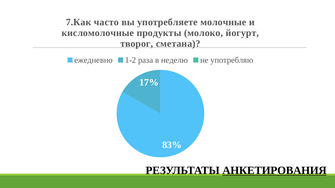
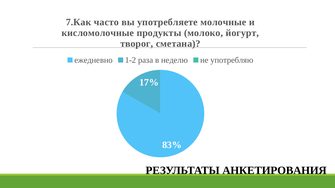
АНКЕТИРОВАНИЯ underline: present -> none (275, 171)
